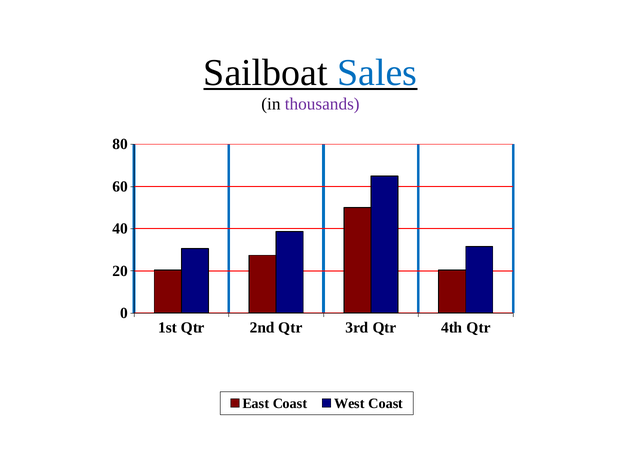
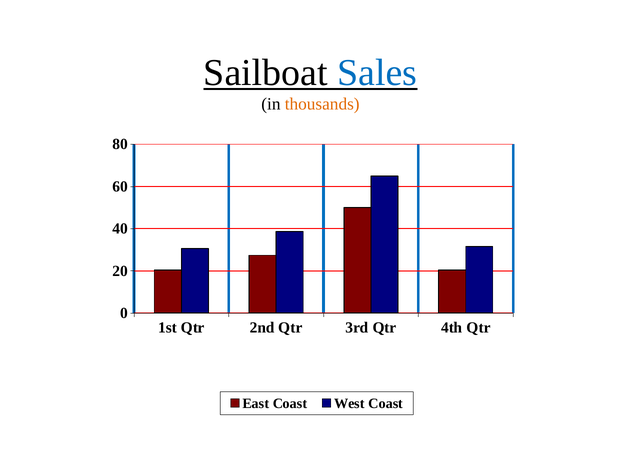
thousands colour: purple -> orange (322, 104)
